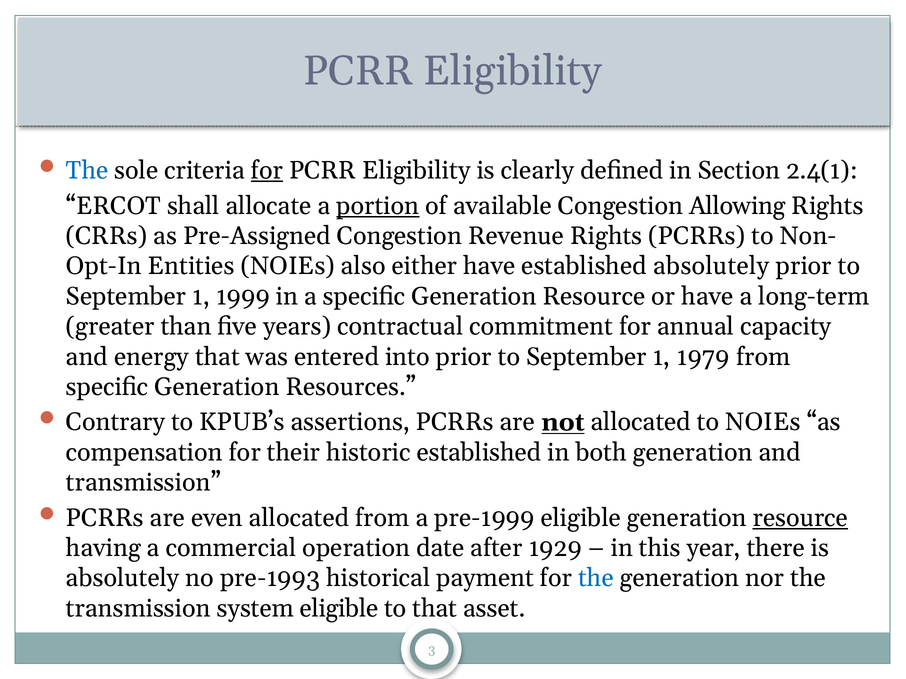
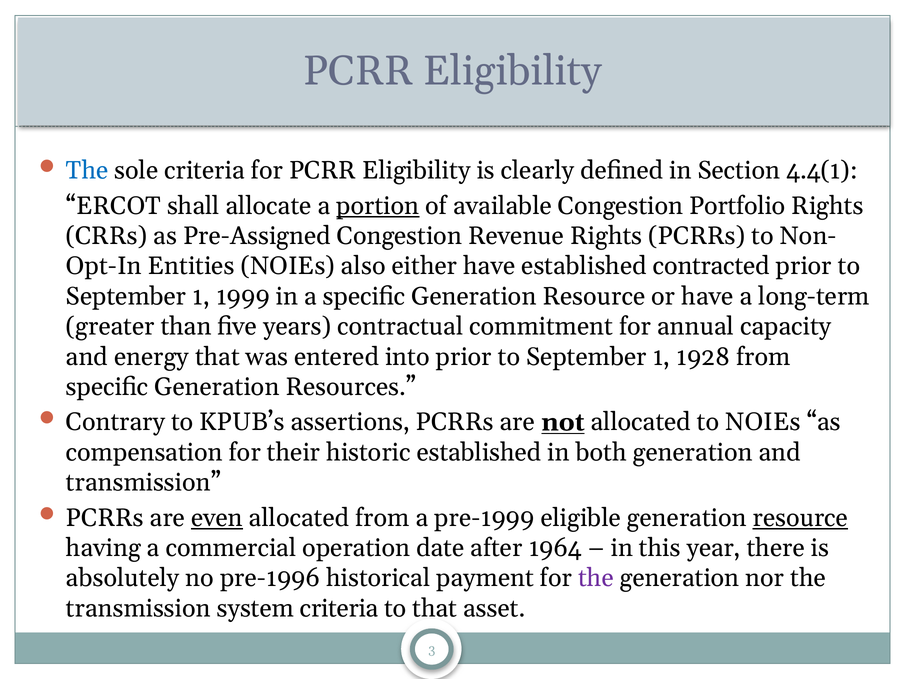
for underline: present -> none (267, 171)
2.4(1: 2.4(1 -> 4.4(1 (822, 171)
Allowing: Allowing -> Portfolio (737, 206)
established absolutely: absolutely -> contracted (711, 266)
1979: 1979 -> 1928 (703, 357)
even underline: none -> present (217, 518)
1929: 1929 -> 1964 (555, 548)
pre-1993: pre-1993 -> pre-1996 (270, 579)
the colour: blue -> purple (596, 579)
system eligible: eligible -> criteria (339, 609)
